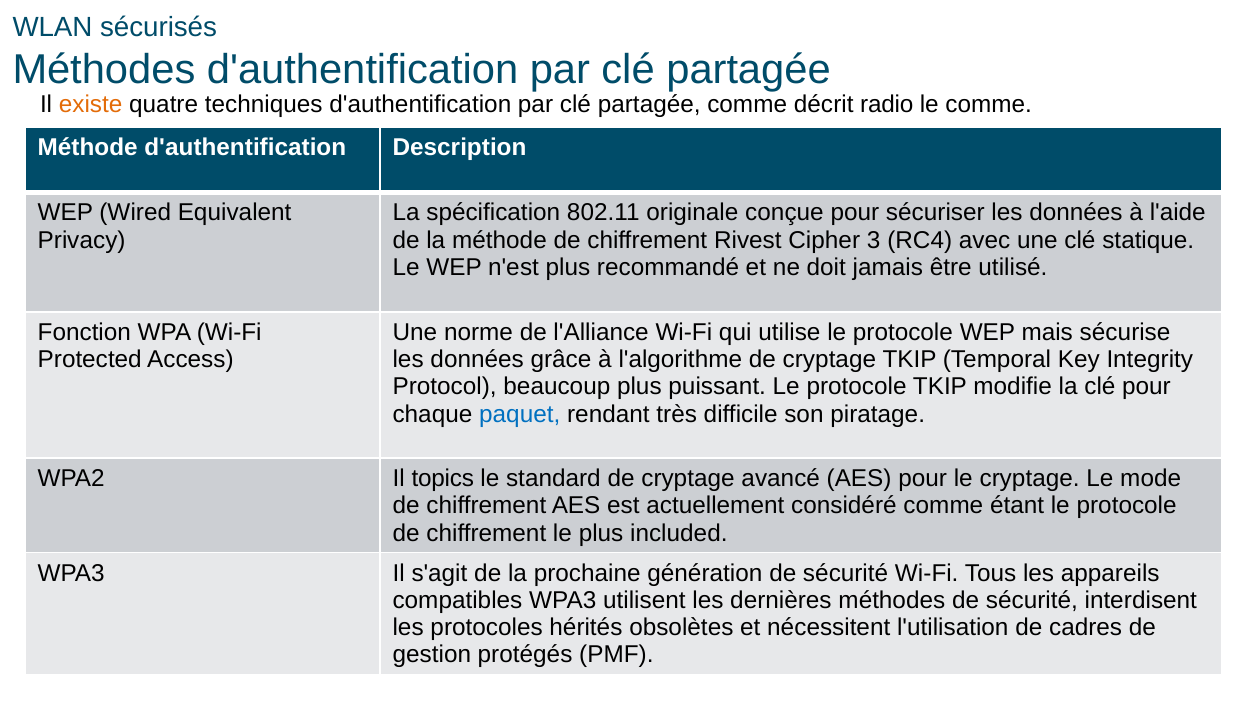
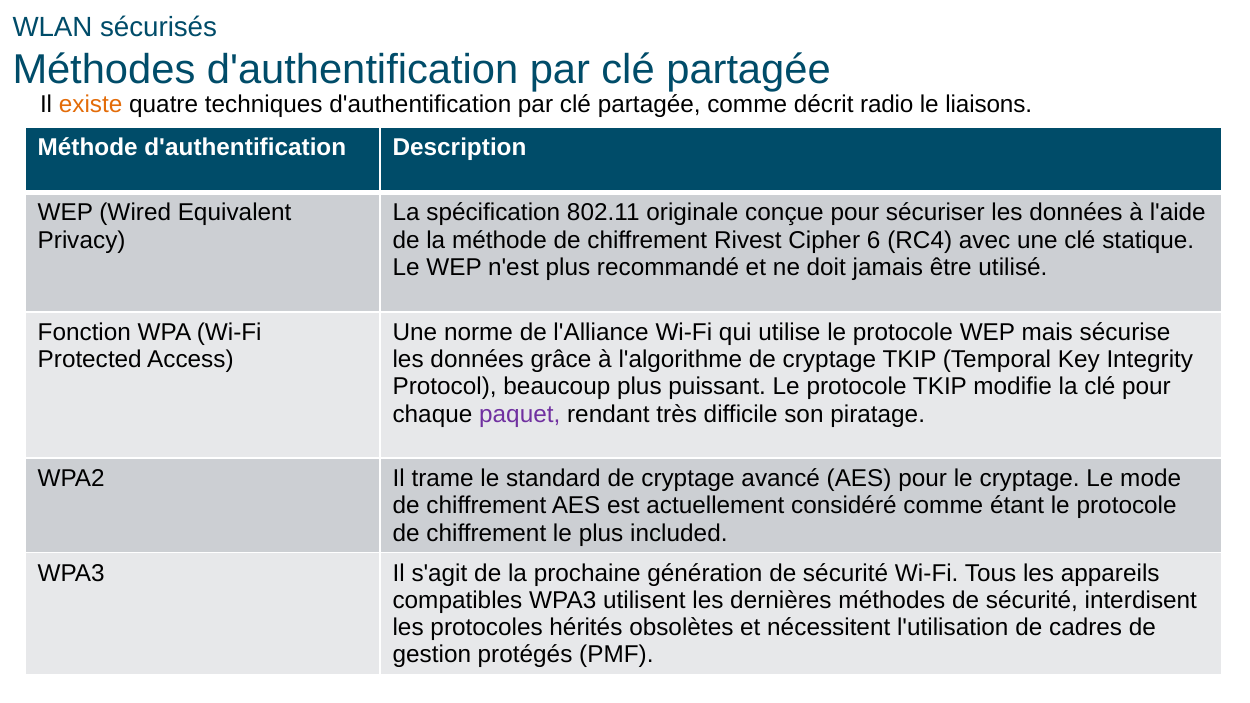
le comme: comme -> liaisons (989, 104)
3: 3 -> 6 (874, 240)
paquet colour: blue -> purple (520, 414)
topics: topics -> trame (443, 479)
